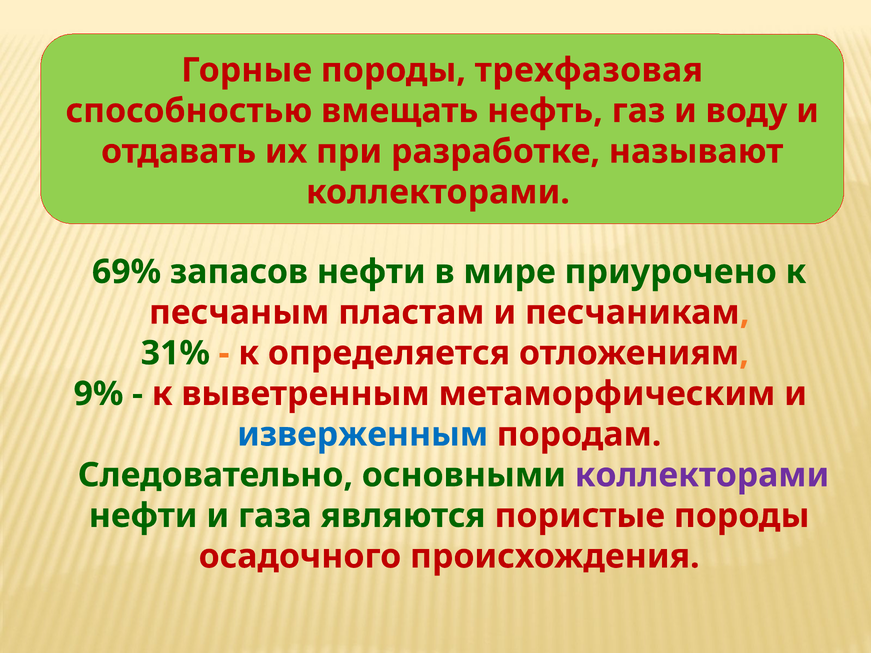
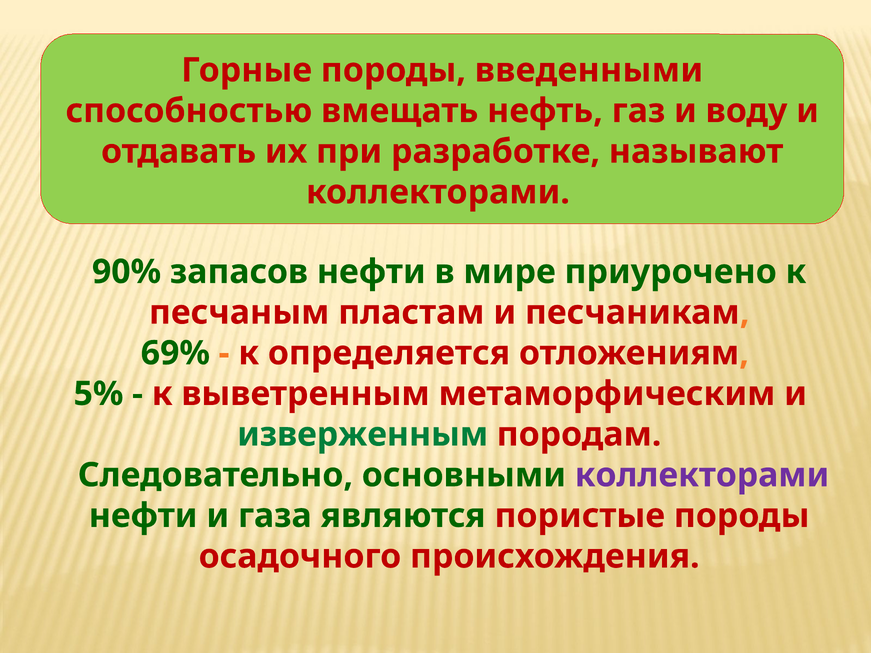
трехфазовая: трехфазовая -> введенными (589, 70)
69%: 69% -> 90% (127, 272)
31%: 31% -> 69% (175, 353)
9%: 9% -> 5% (98, 394)
изверженным colour: blue -> green (363, 435)
